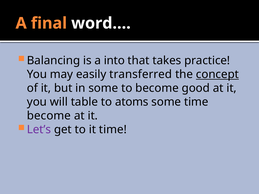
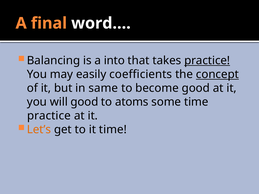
practice underline: none -> present (207, 61)
transferred: transferred -> coefficients (141, 74)
in some: some -> same (103, 88)
will table: table -> good (84, 102)
become: become -> practice (49, 116)
Let’s colour: purple -> orange (39, 130)
